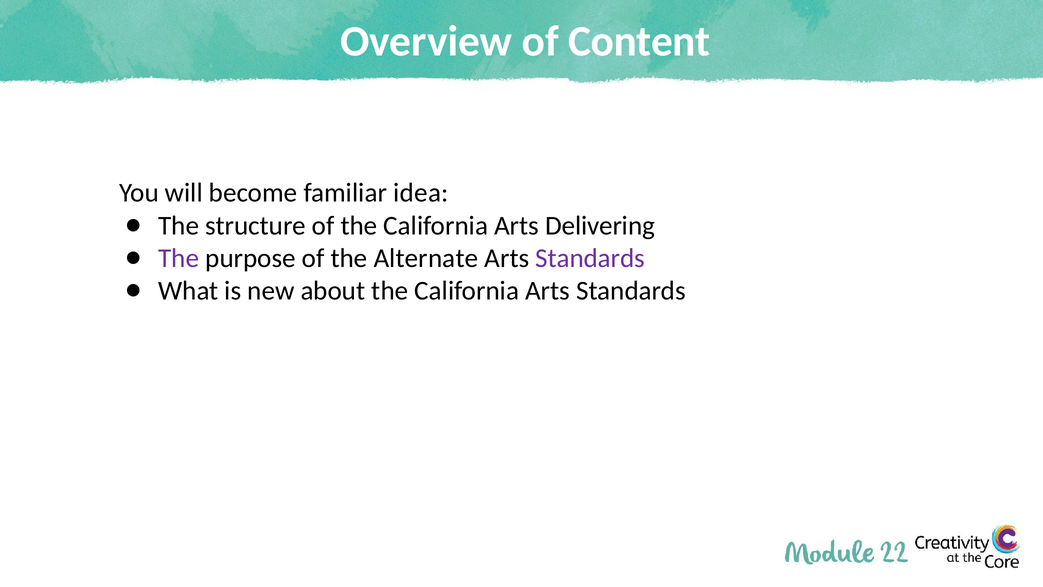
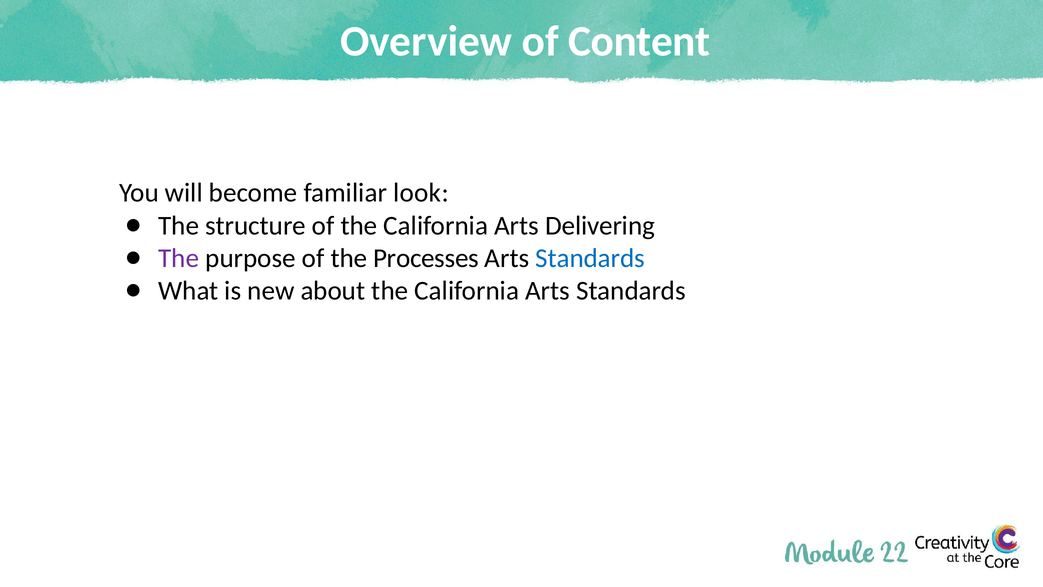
idea: idea -> look (421, 193)
Alternate: Alternate -> Processes (426, 258)
Standards colour: purple -> blue (590, 258)
